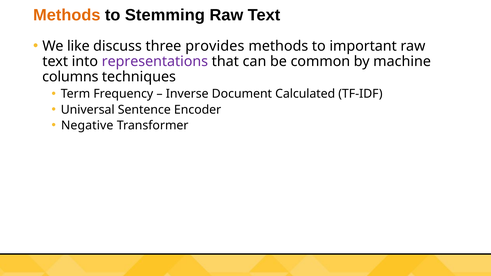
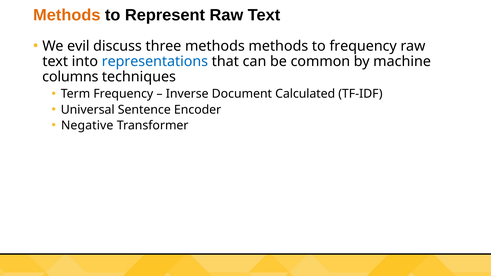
Stemming: Stemming -> Represent (165, 15)
like: like -> evil (78, 46)
three provides: provides -> methods (215, 46)
to important: important -> frequency (363, 46)
representations colour: purple -> blue (155, 61)
